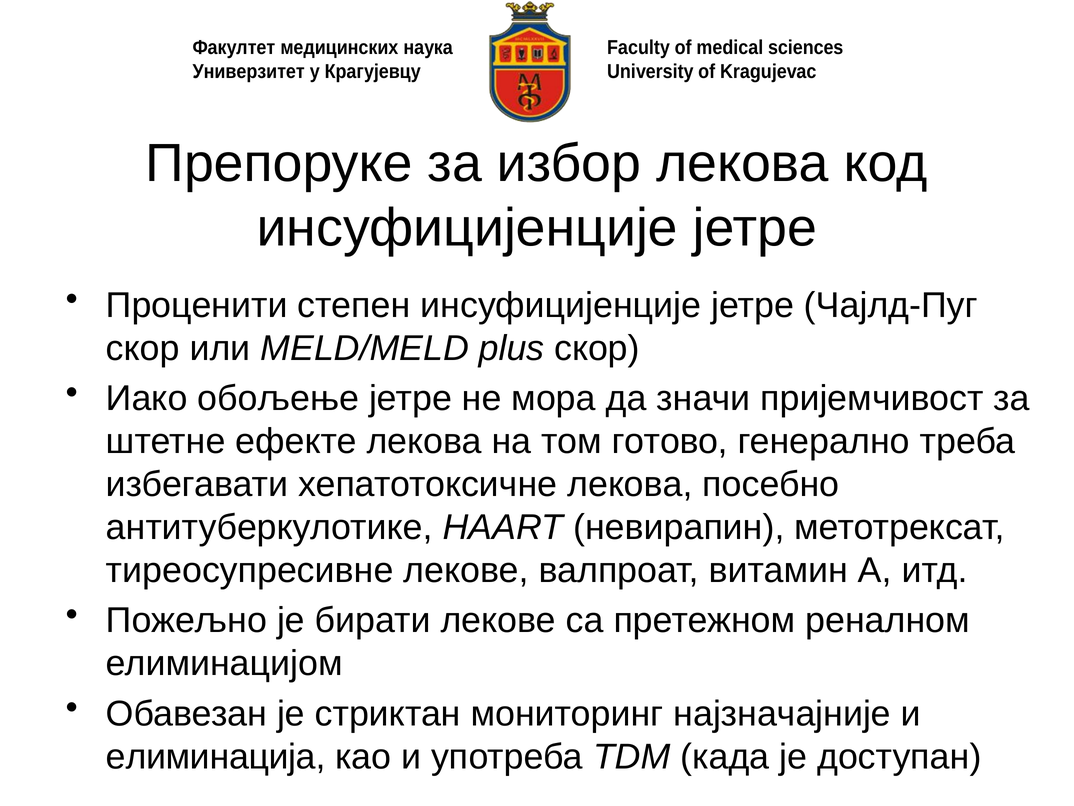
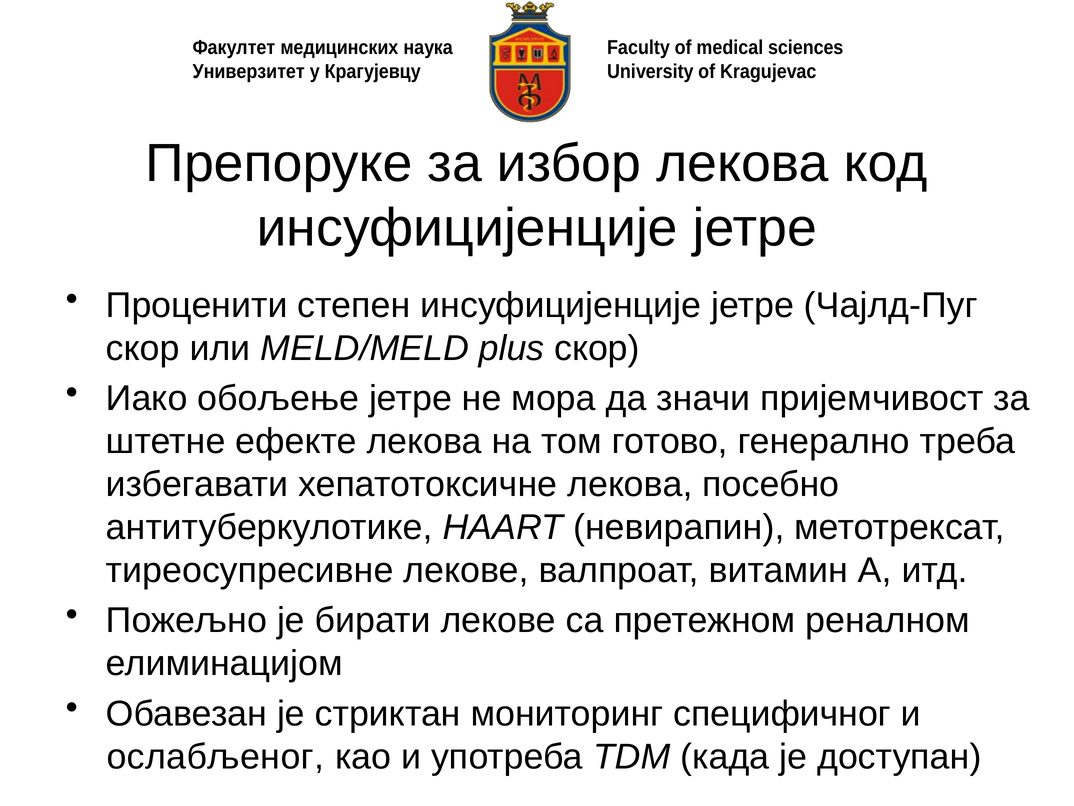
најзначајније: најзначајније -> специфичног (782, 713)
елиминација: елиминација -> ослабљеног (215, 756)
